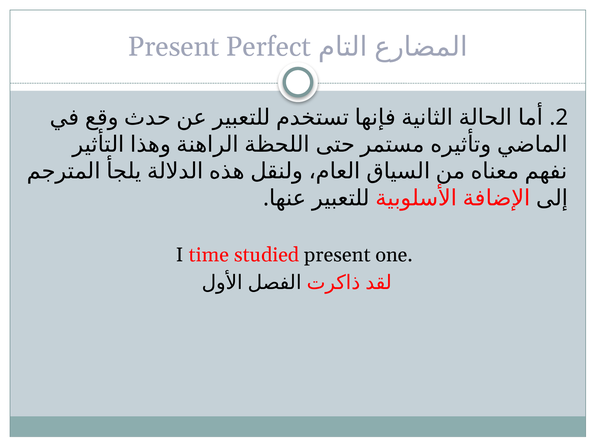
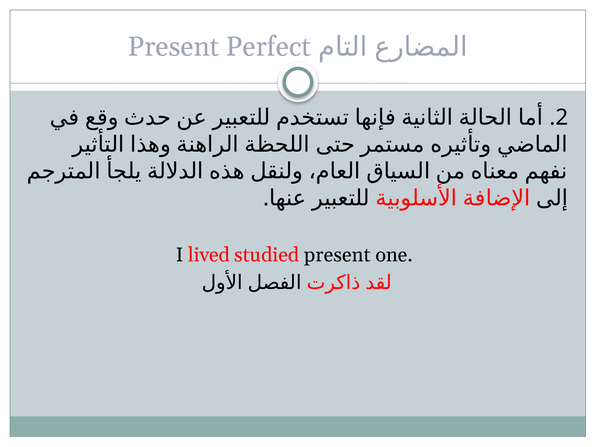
time: time -> lived (209, 255)
